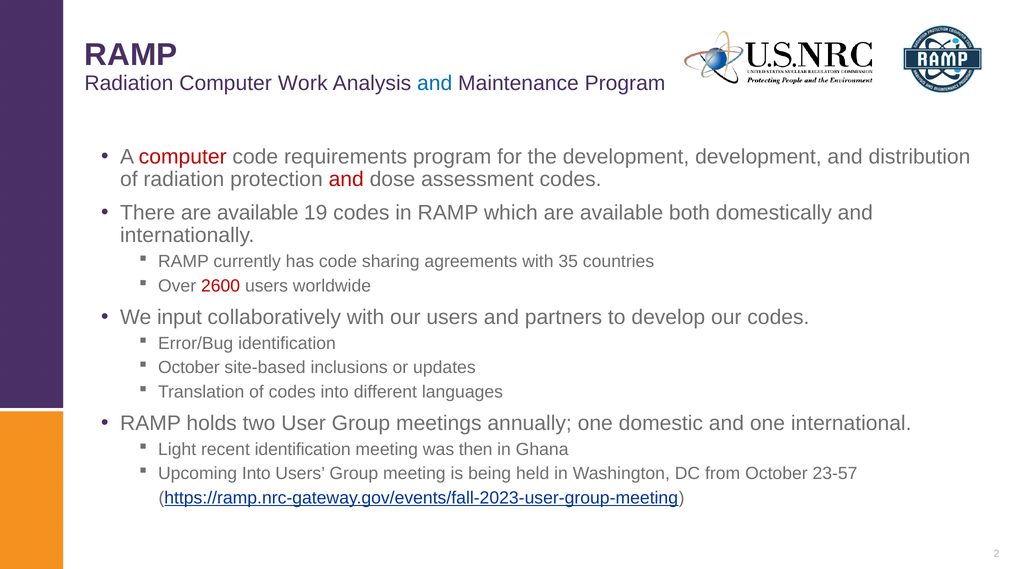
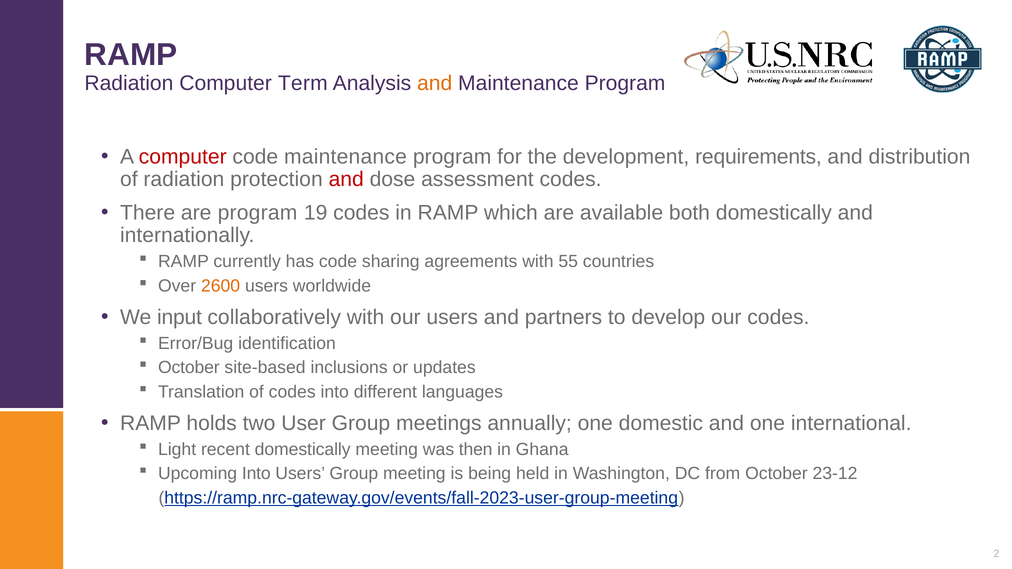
Work: Work -> Term (303, 83)
and colour: blue -> orange (435, 83)
code requirements: requirements -> maintenance (345, 157)
development development: development -> requirements (758, 157)
There are available: available -> program (258, 213)
35: 35 -> 55 (568, 262)
2600 colour: red -> orange (221, 286)
recent identification: identification -> domestically (303, 450)
23-57: 23-57 -> 23-12 (835, 474)
